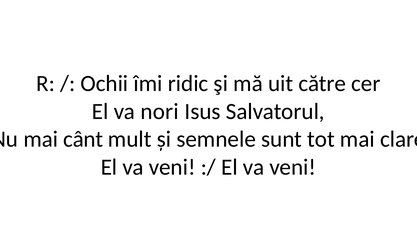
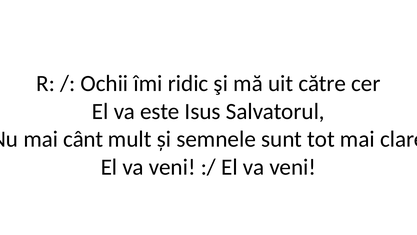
nori: nori -> este (160, 111)
